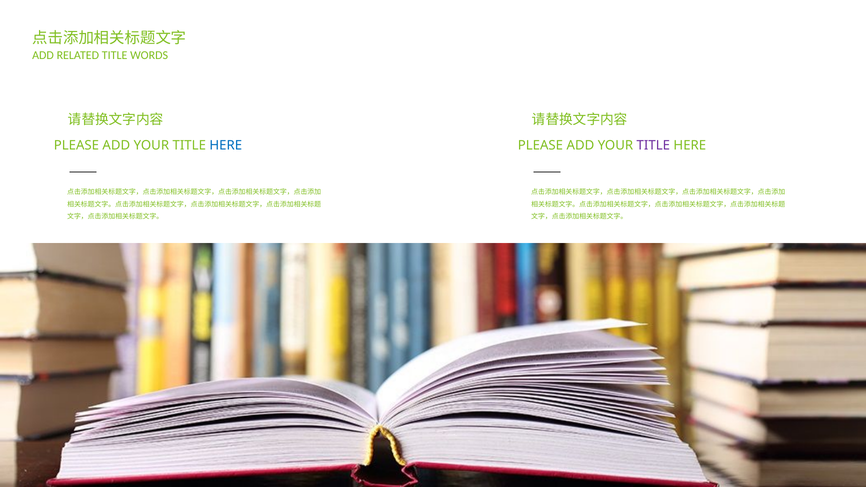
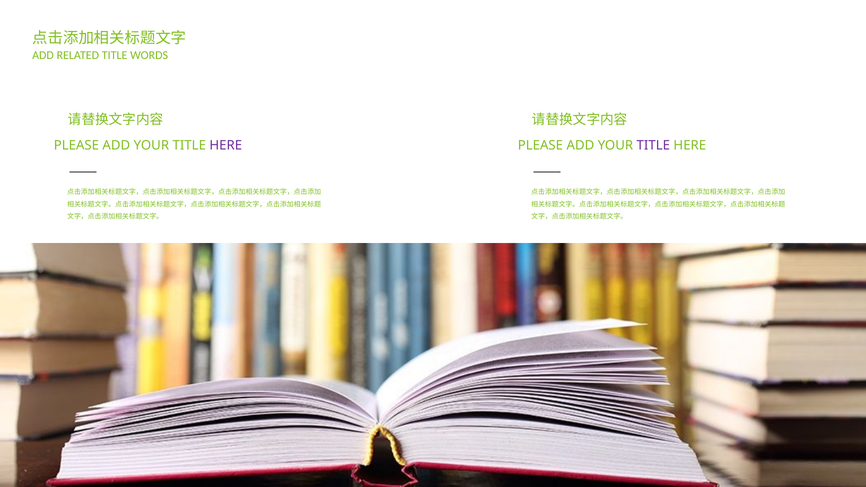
HERE colour: blue -> purple (226, 145)
